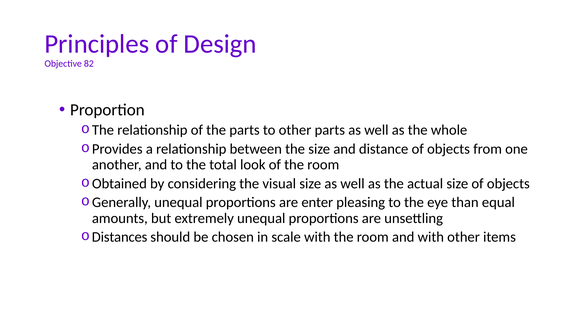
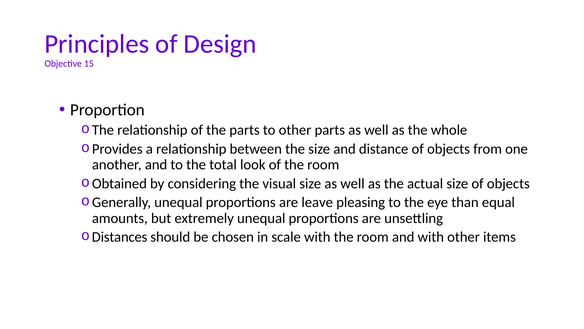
82: 82 -> 15 (89, 64)
enter: enter -> leave (317, 202)
